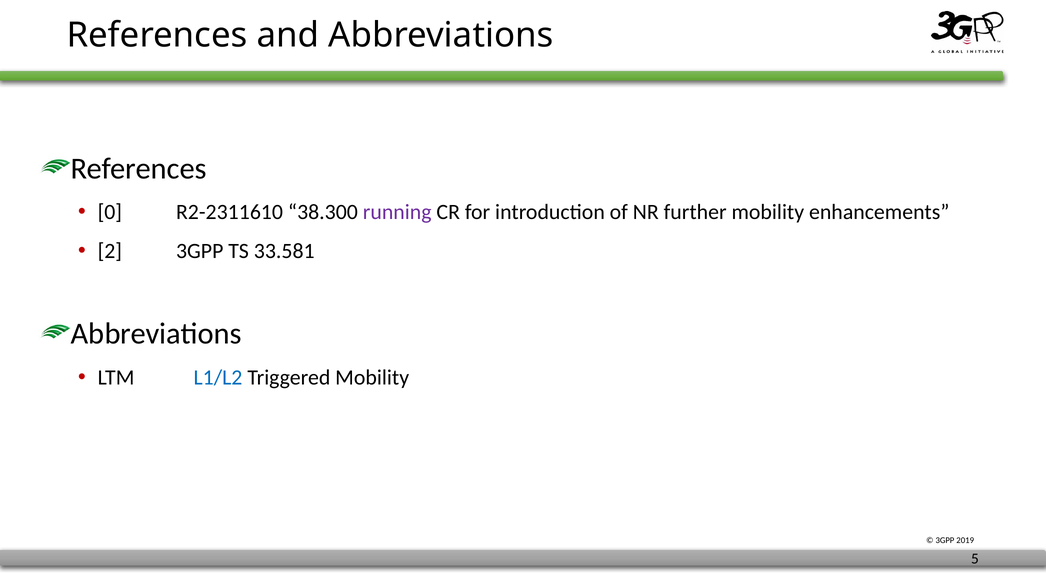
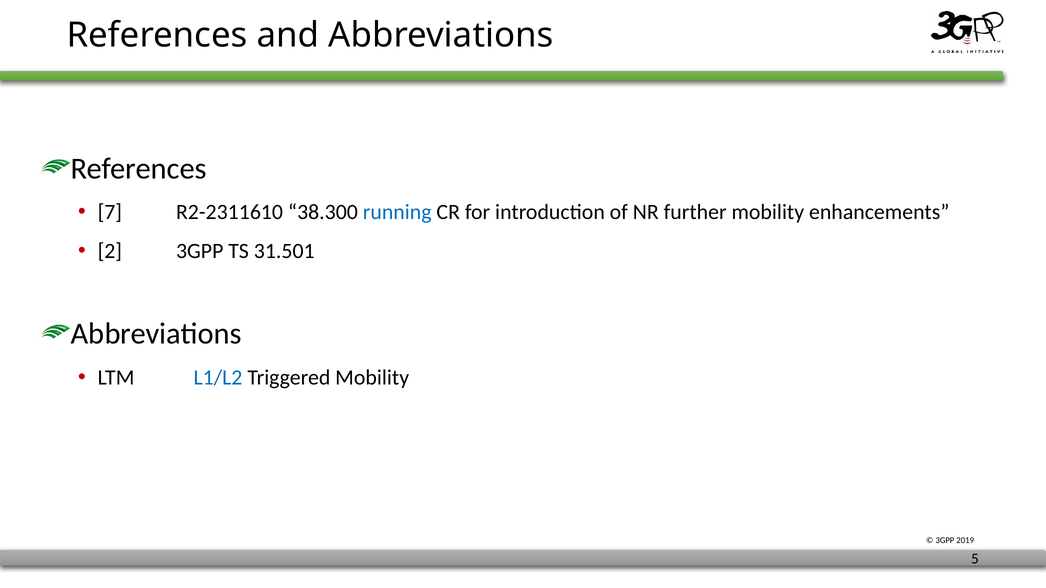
0: 0 -> 7 (110, 212)
running colour: purple -> blue (397, 212)
33.581: 33.581 -> 31.501 (284, 251)
